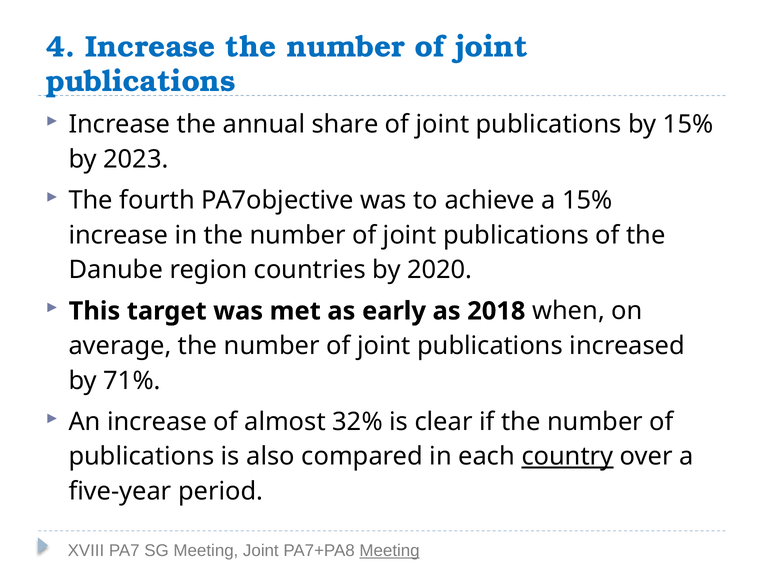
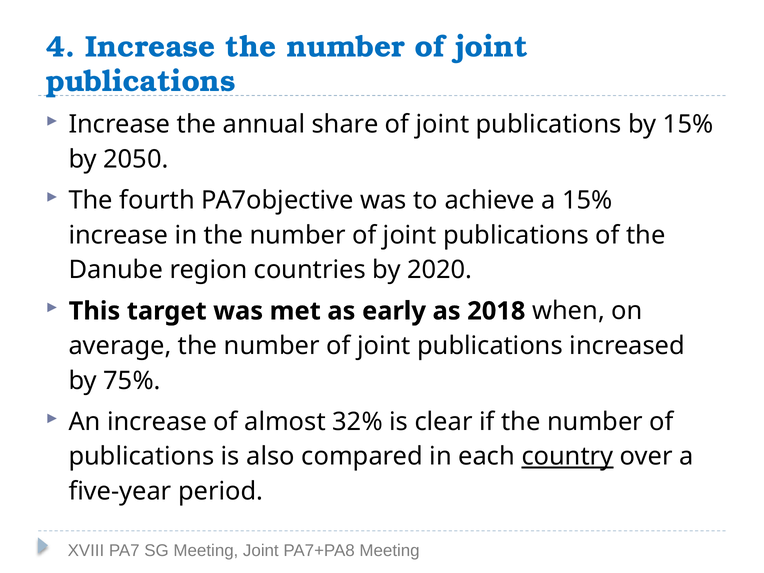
2023: 2023 -> 2050 (136, 159)
71%: 71% -> 75% (132, 381)
Meeting underline: present -> none (390, 551)
